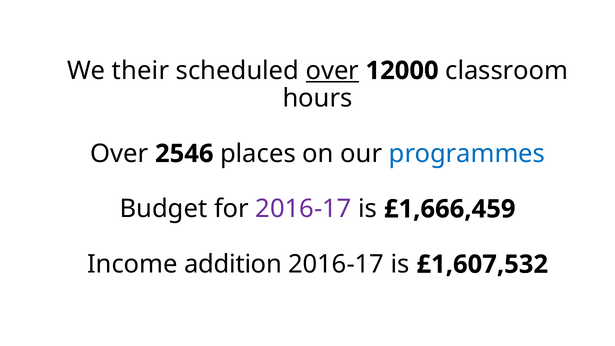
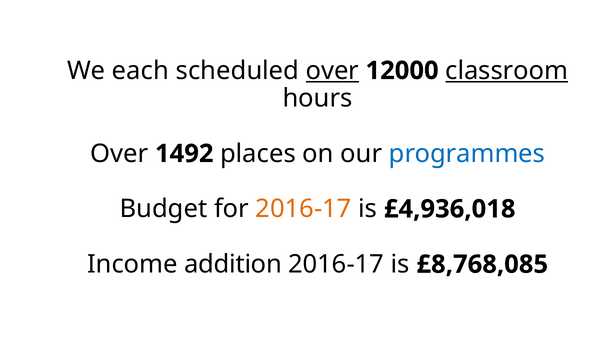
their: their -> each (140, 71)
classroom underline: none -> present (507, 71)
2546: 2546 -> 1492 (184, 154)
2016-17 colour: purple -> orange (304, 209)
£1,666,459: £1,666,459 -> £4,936,018 (450, 209)
£1,607,532: £1,607,532 -> £8,768,085 (482, 264)
